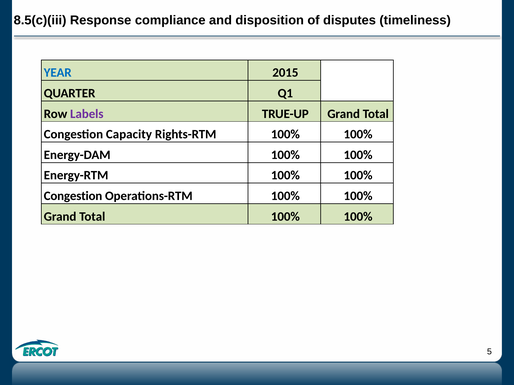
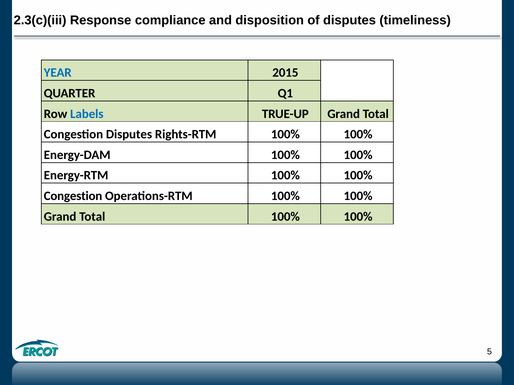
8.5(c)(iii: 8.5(c)(iii -> 2.3(c)(iii (40, 20)
Labels colour: purple -> blue (87, 114)
Congestion Capacity: Capacity -> Disputes (129, 135)
